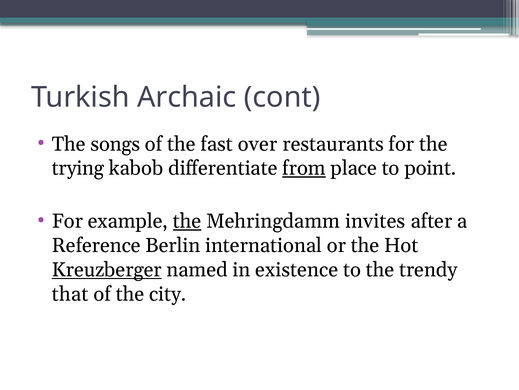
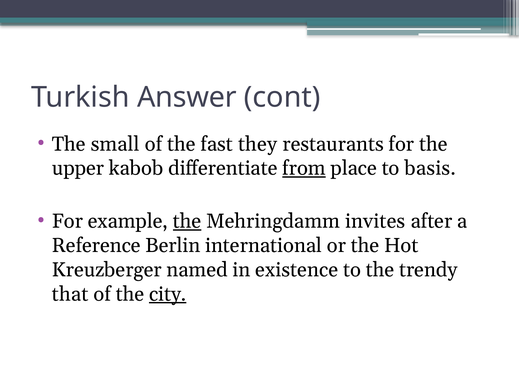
Archaic: Archaic -> Answer (187, 97)
songs: songs -> small (115, 144)
over: over -> they (258, 144)
trying: trying -> upper (78, 168)
point: point -> basis (430, 168)
Kreuzberger underline: present -> none (107, 269)
city underline: none -> present (168, 293)
